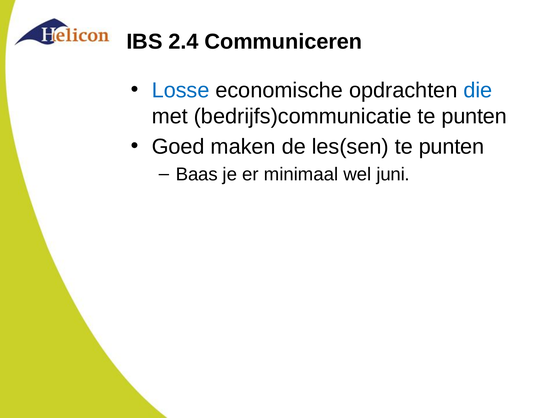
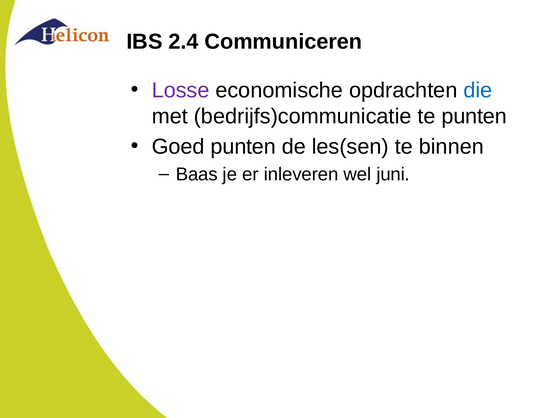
Losse colour: blue -> purple (181, 90)
Goed maken: maken -> punten (243, 147)
les(sen te punten: punten -> binnen (451, 147)
minimaal: minimaal -> inleveren (301, 175)
